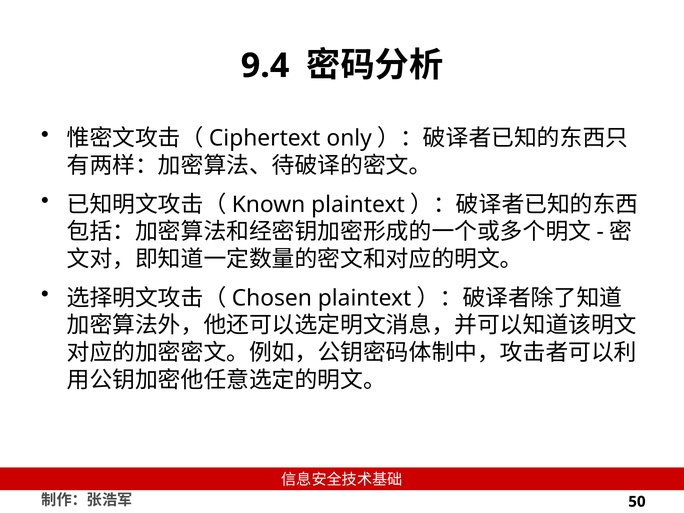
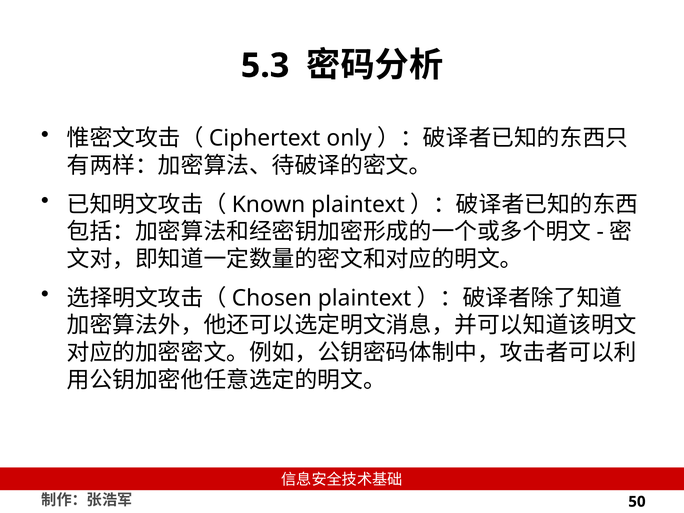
9.4: 9.4 -> 5.3 (265, 66)
